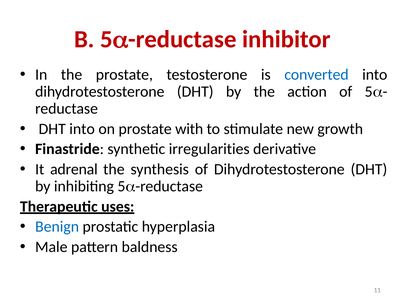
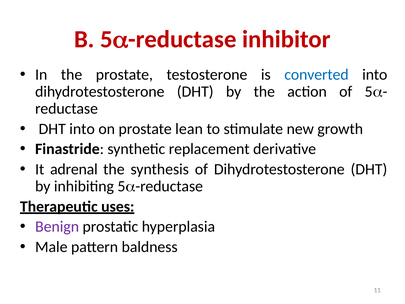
with: with -> lean (189, 129)
irregularities: irregularities -> replacement (209, 149)
Benign colour: blue -> purple (57, 226)
